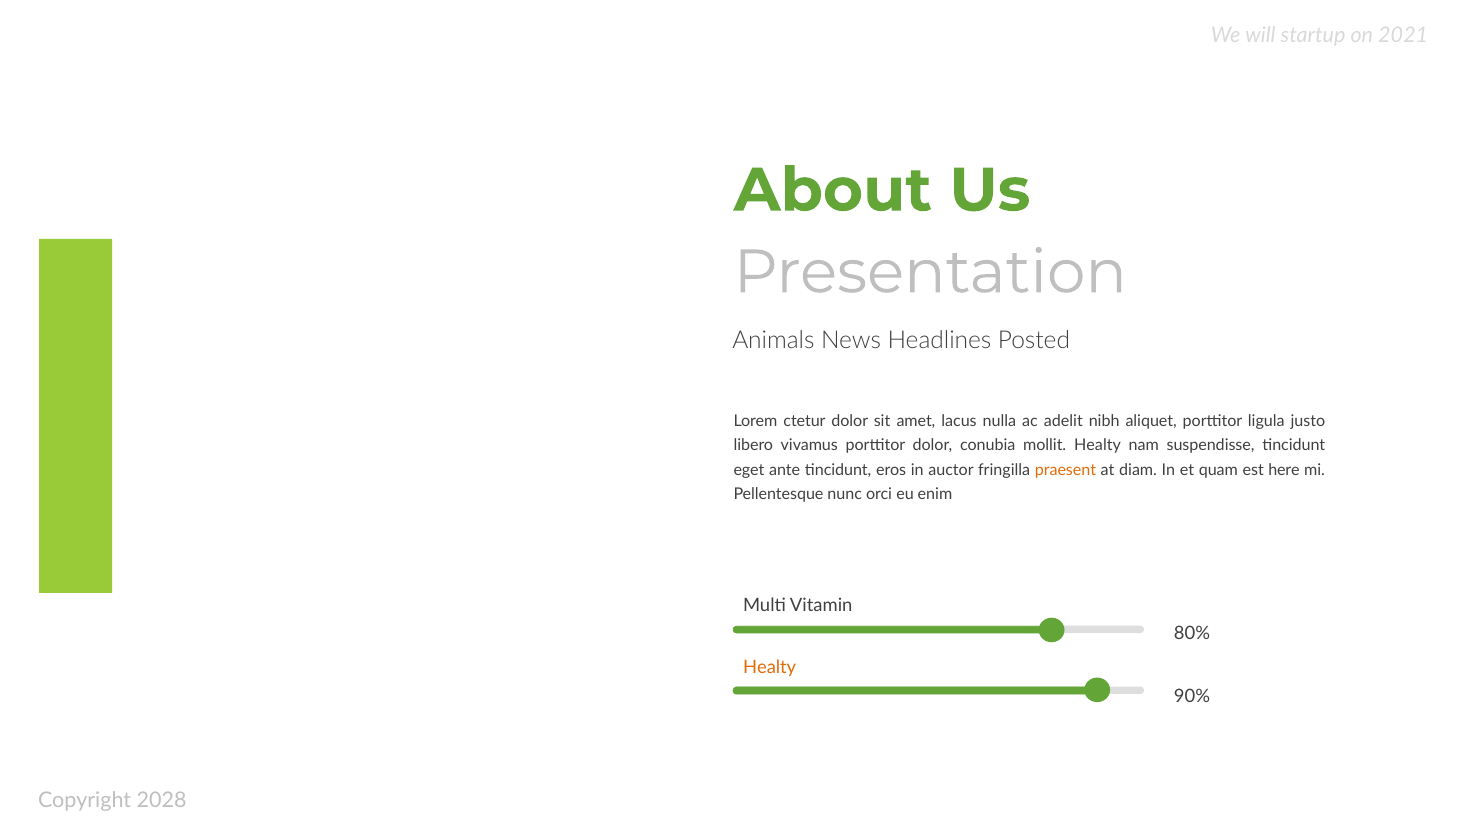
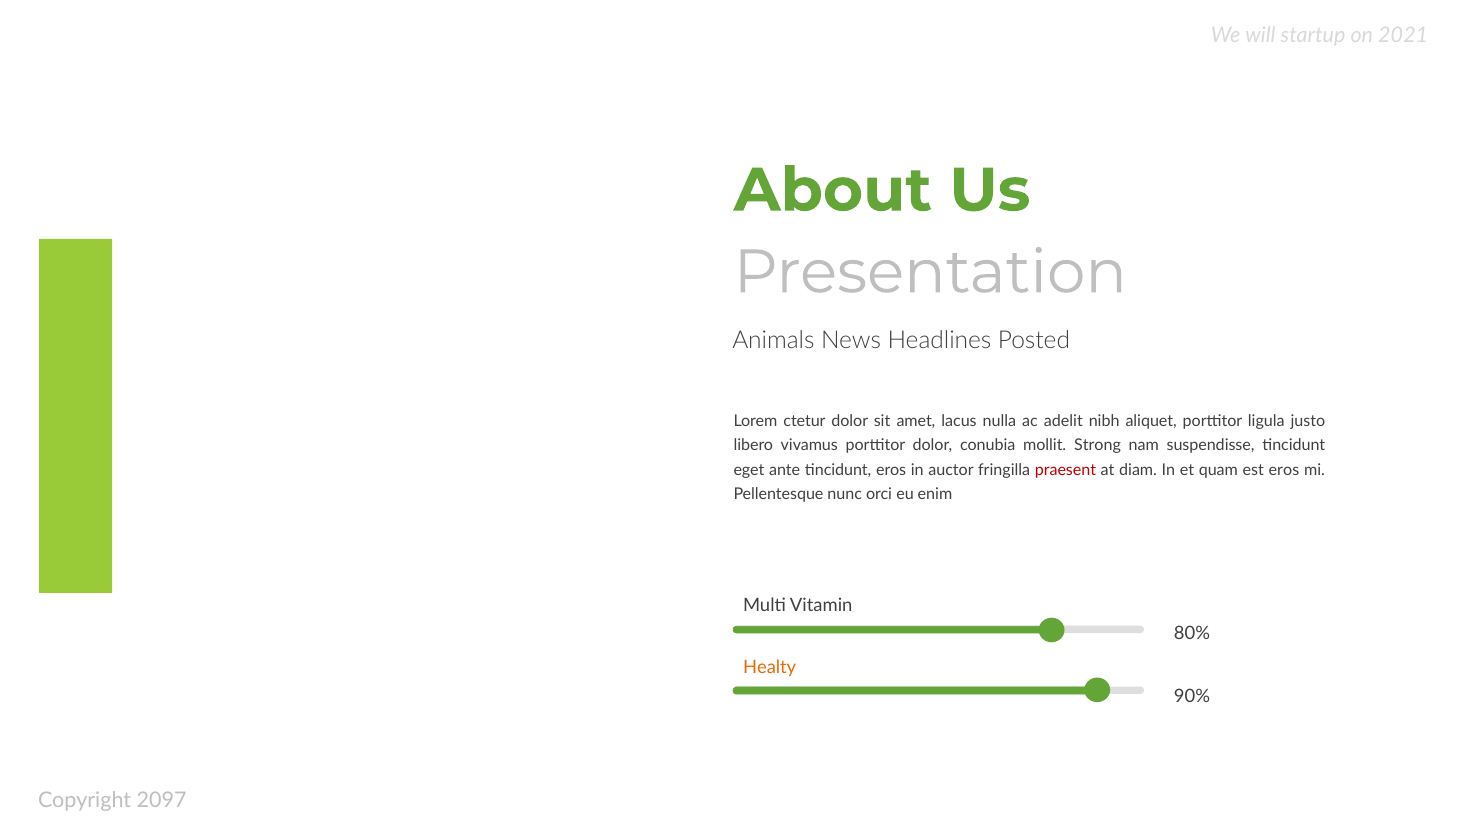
mollit Healty: Healty -> Strong (1098, 445)
praesent colour: orange -> red (1065, 470)
est here: here -> eros (1284, 470)
2028: 2028 -> 2097 (162, 800)
